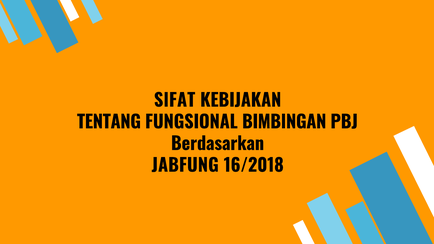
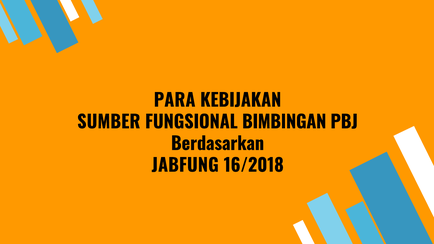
SIFAT: SIFAT -> PARA (175, 101)
TENTANG: TENTANG -> SUMBER (109, 122)
